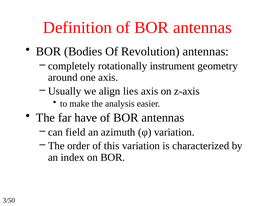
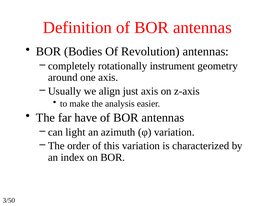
lies: lies -> just (131, 91)
field: field -> light (75, 132)
